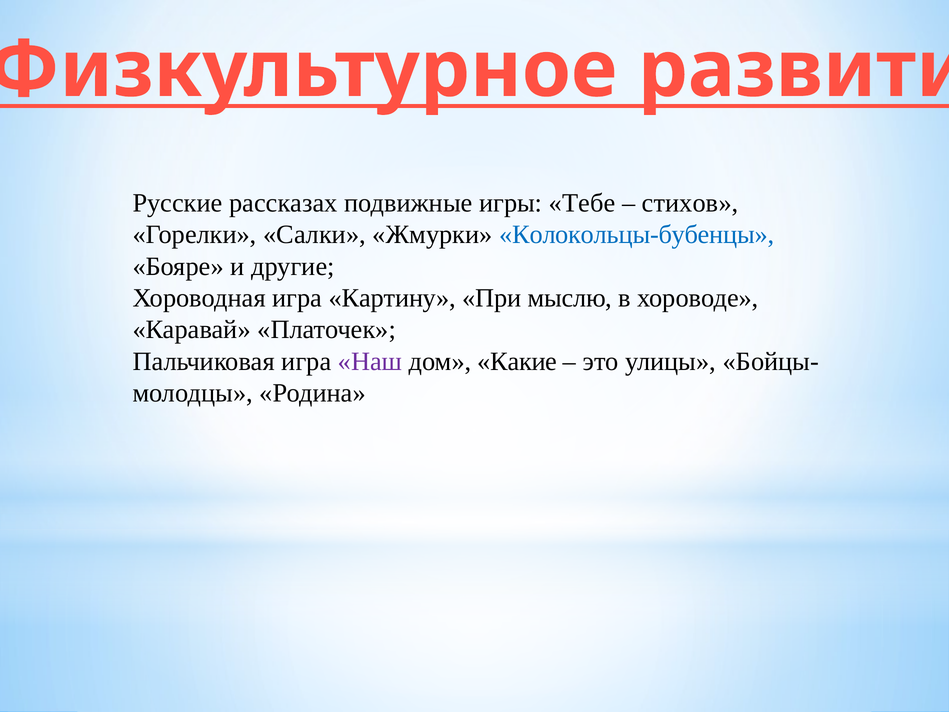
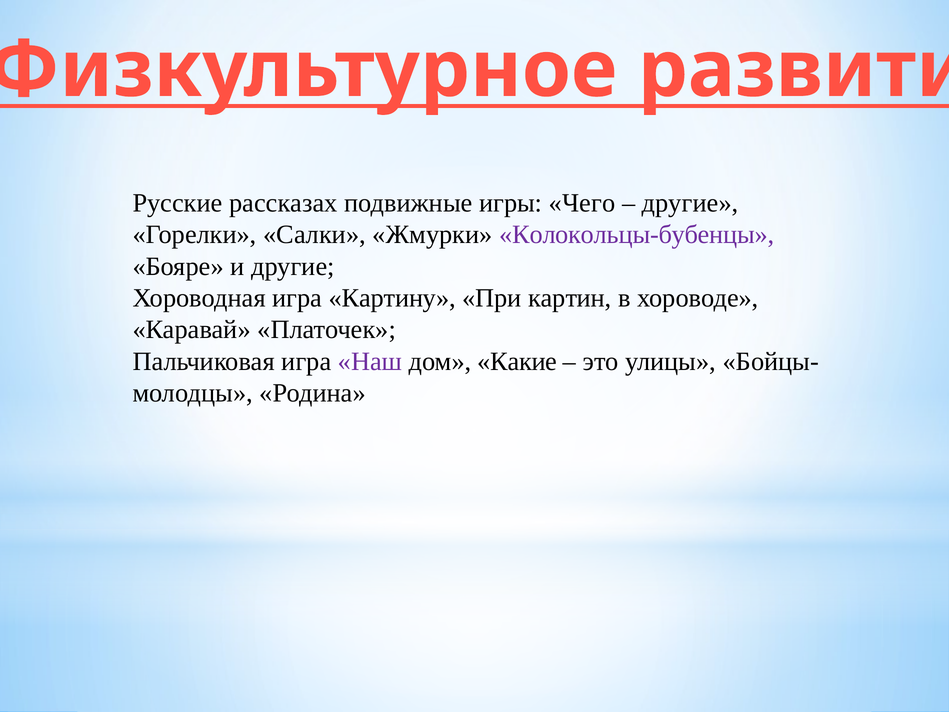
Тебе: Тебе -> Чего (582, 203)
стихов: стихов -> другие (690, 203)
Колокольцы-бубенцы colour: blue -> purple (637, 235)
мыслю: мыслю -> картин (570, 298)
